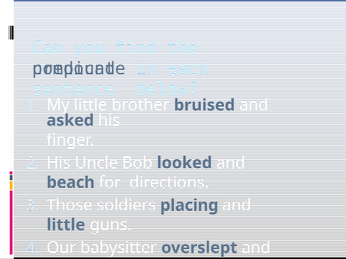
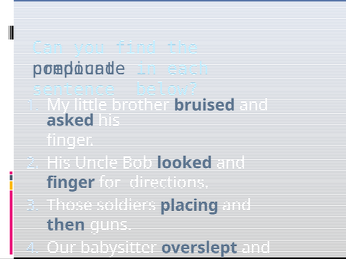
beach: beach -> finger (71, 183)
little: little -> then (66, 225)
